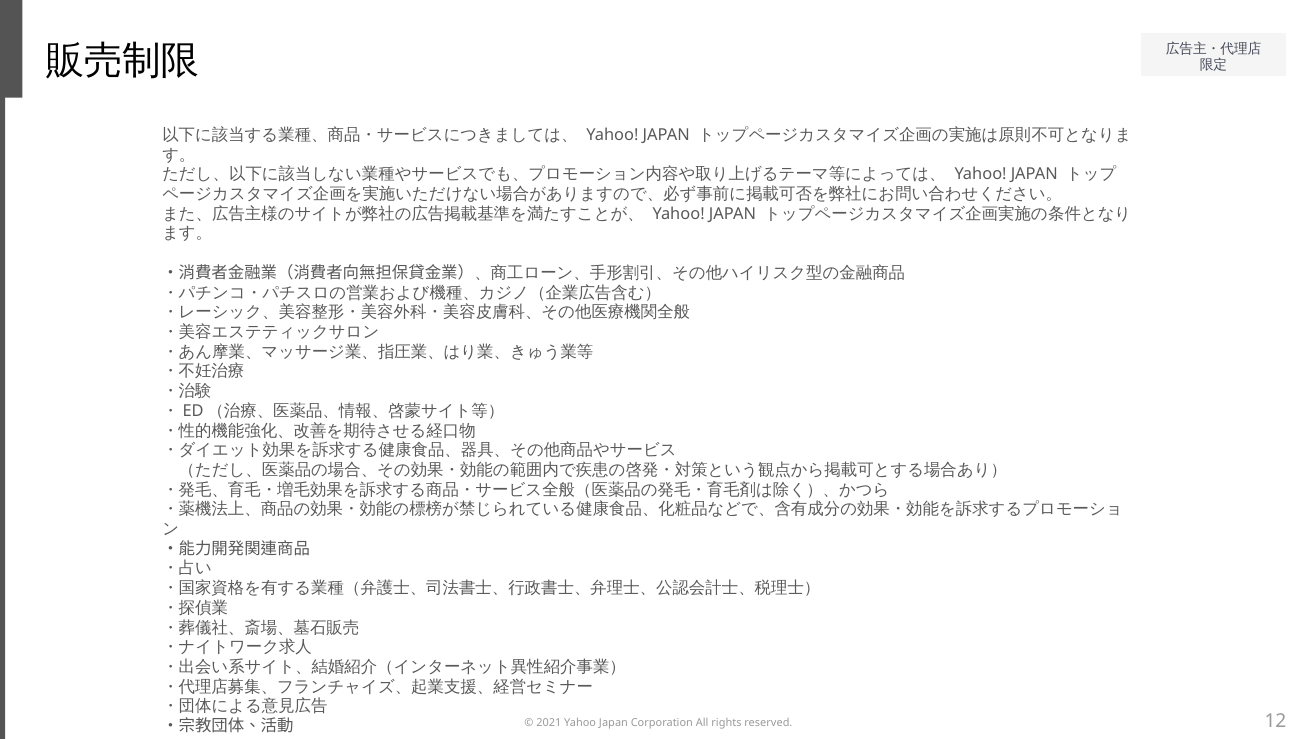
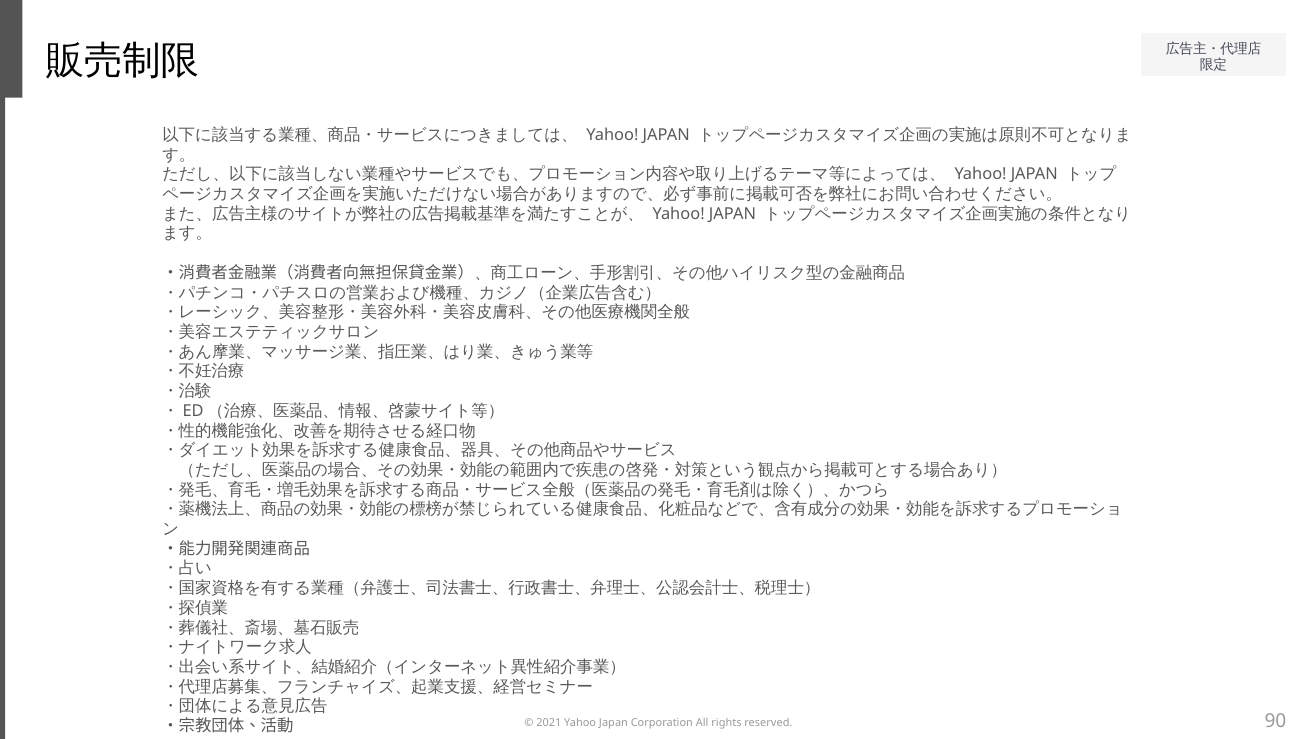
12: 12 -> 90 (1275, 721)
